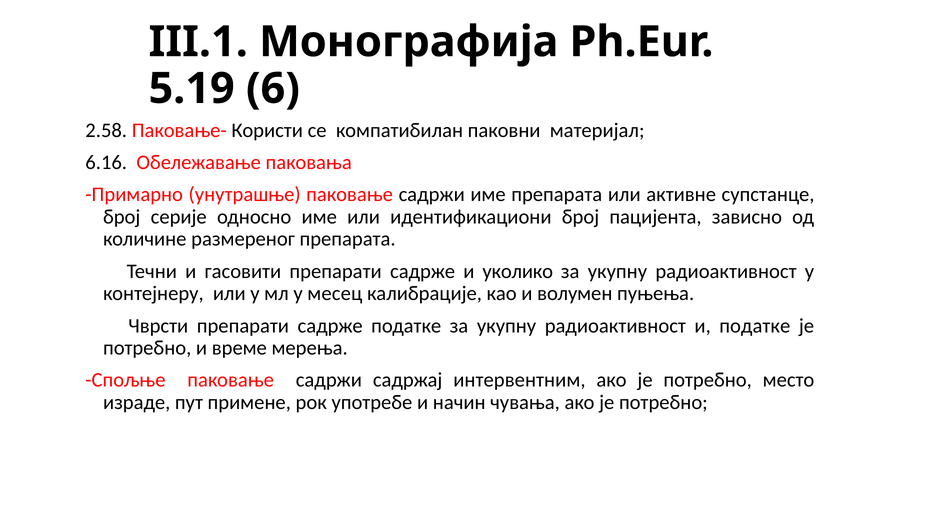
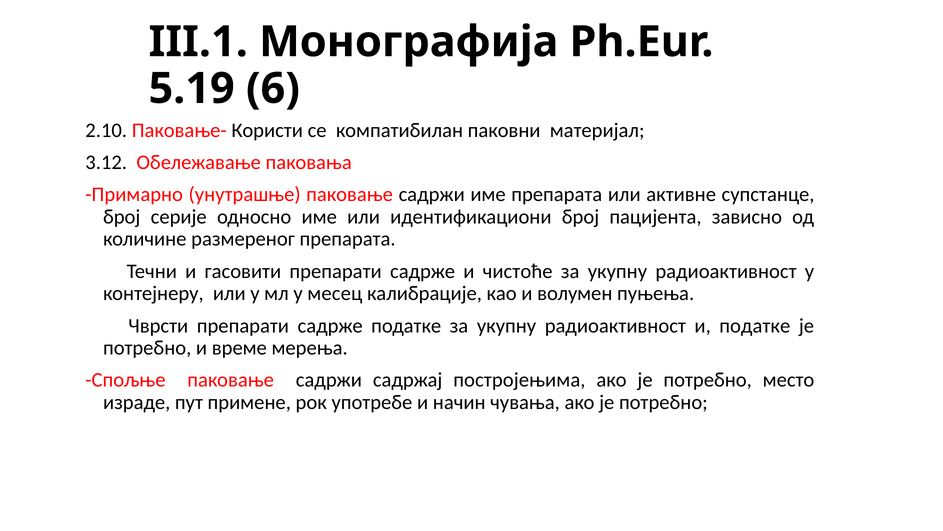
2.58: 2.58 -> 2.10 (106, 130)
6.16: 6.16 -> 3.12 (106, 162)
уколико: уколико -> чистоће (518, 271)
интервентним: интервентним -> постројењима (519, 380)
